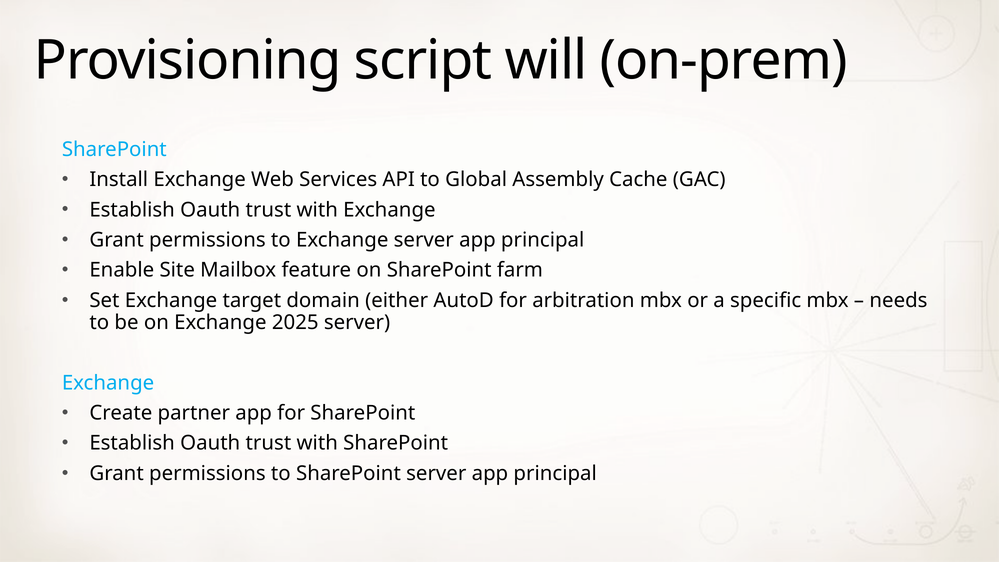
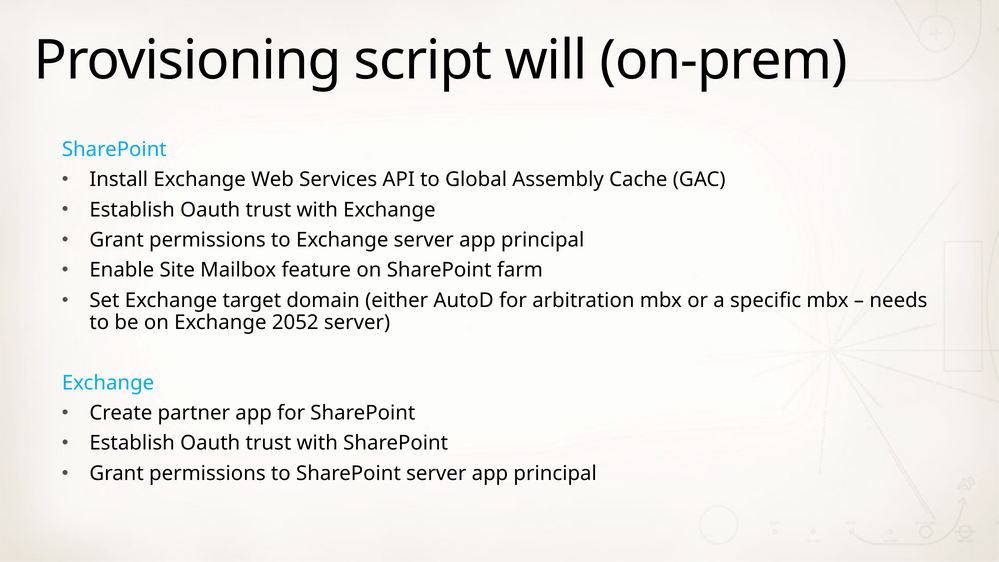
2025: 2025 -> 2052 (295, 322)
